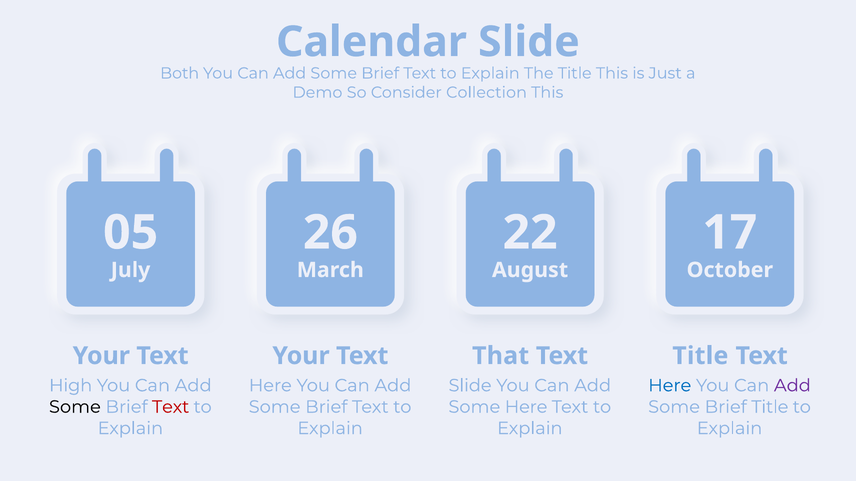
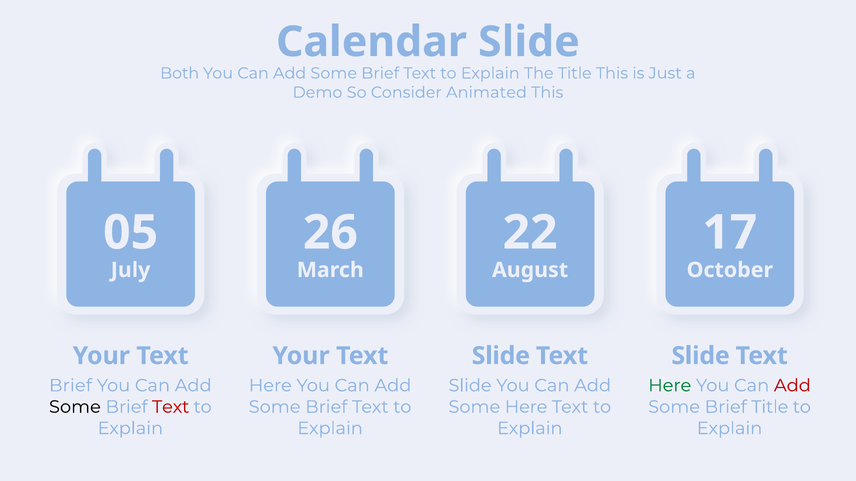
Collection: Collection -> Animated (486, 93)
That: That -> Slide (501, 356)
Title: Title -> Slide (701, 356)
High: High -> Brief (70, 386)
Here colour: blue -> green (670, 386)
Add colour: purple -> red (792, 386)
